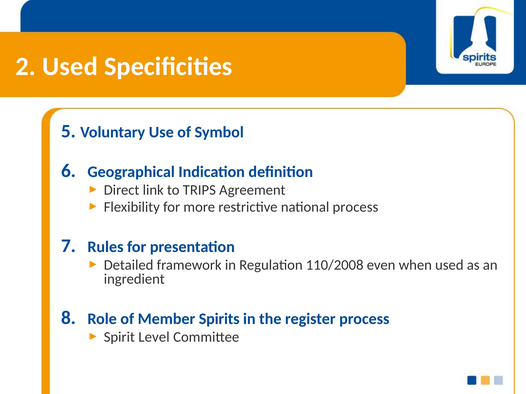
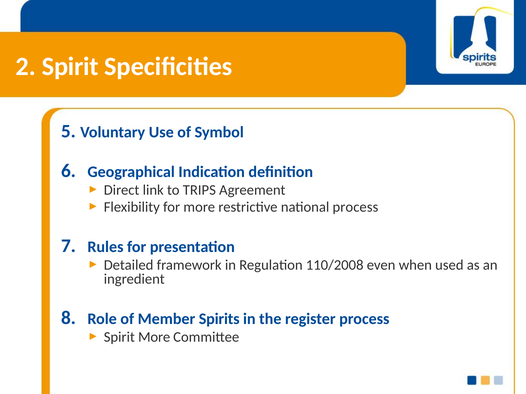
2 Used: Used -> Spirit (70, 67)
Spirit Level: Level -> More (154, 337)
